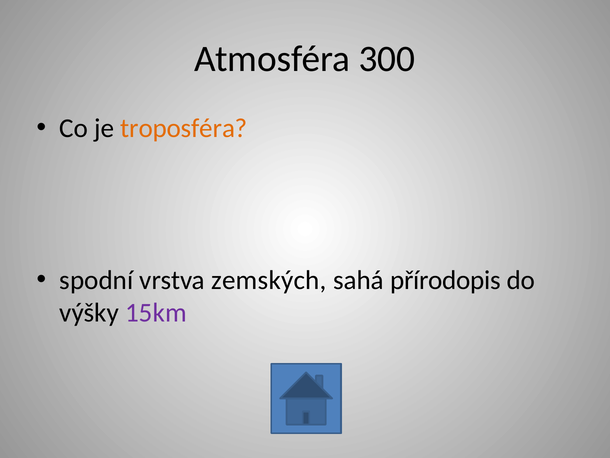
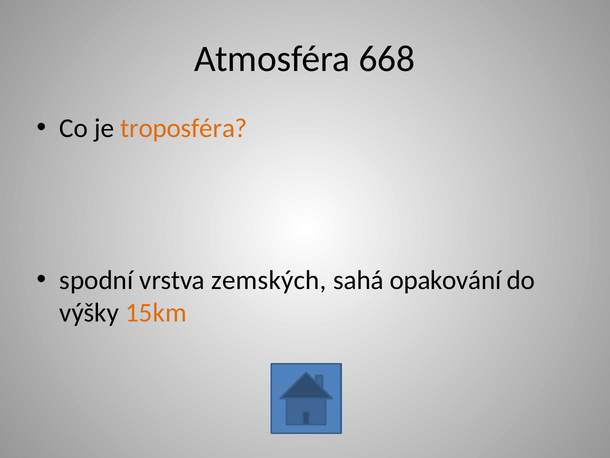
300: 300 -> 668 (387, 59)
přírodopis: přírodopis -> opakování (445, 280)
15km colour: purple -> orange (156, 312)
